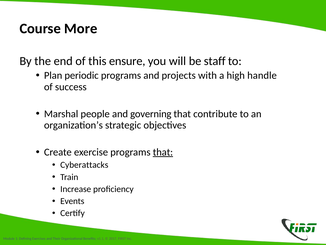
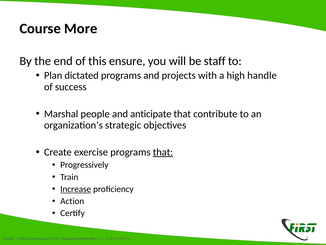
periodic: periodic -> dictated (82, 75)
governing: governing -> anticipate (151, 114)
Cyberattacks: Cyberattacks -> Progressively (84, 165)
Increase underline: none -> present (76, 189)
Events: Events -> Action (72, 201)
